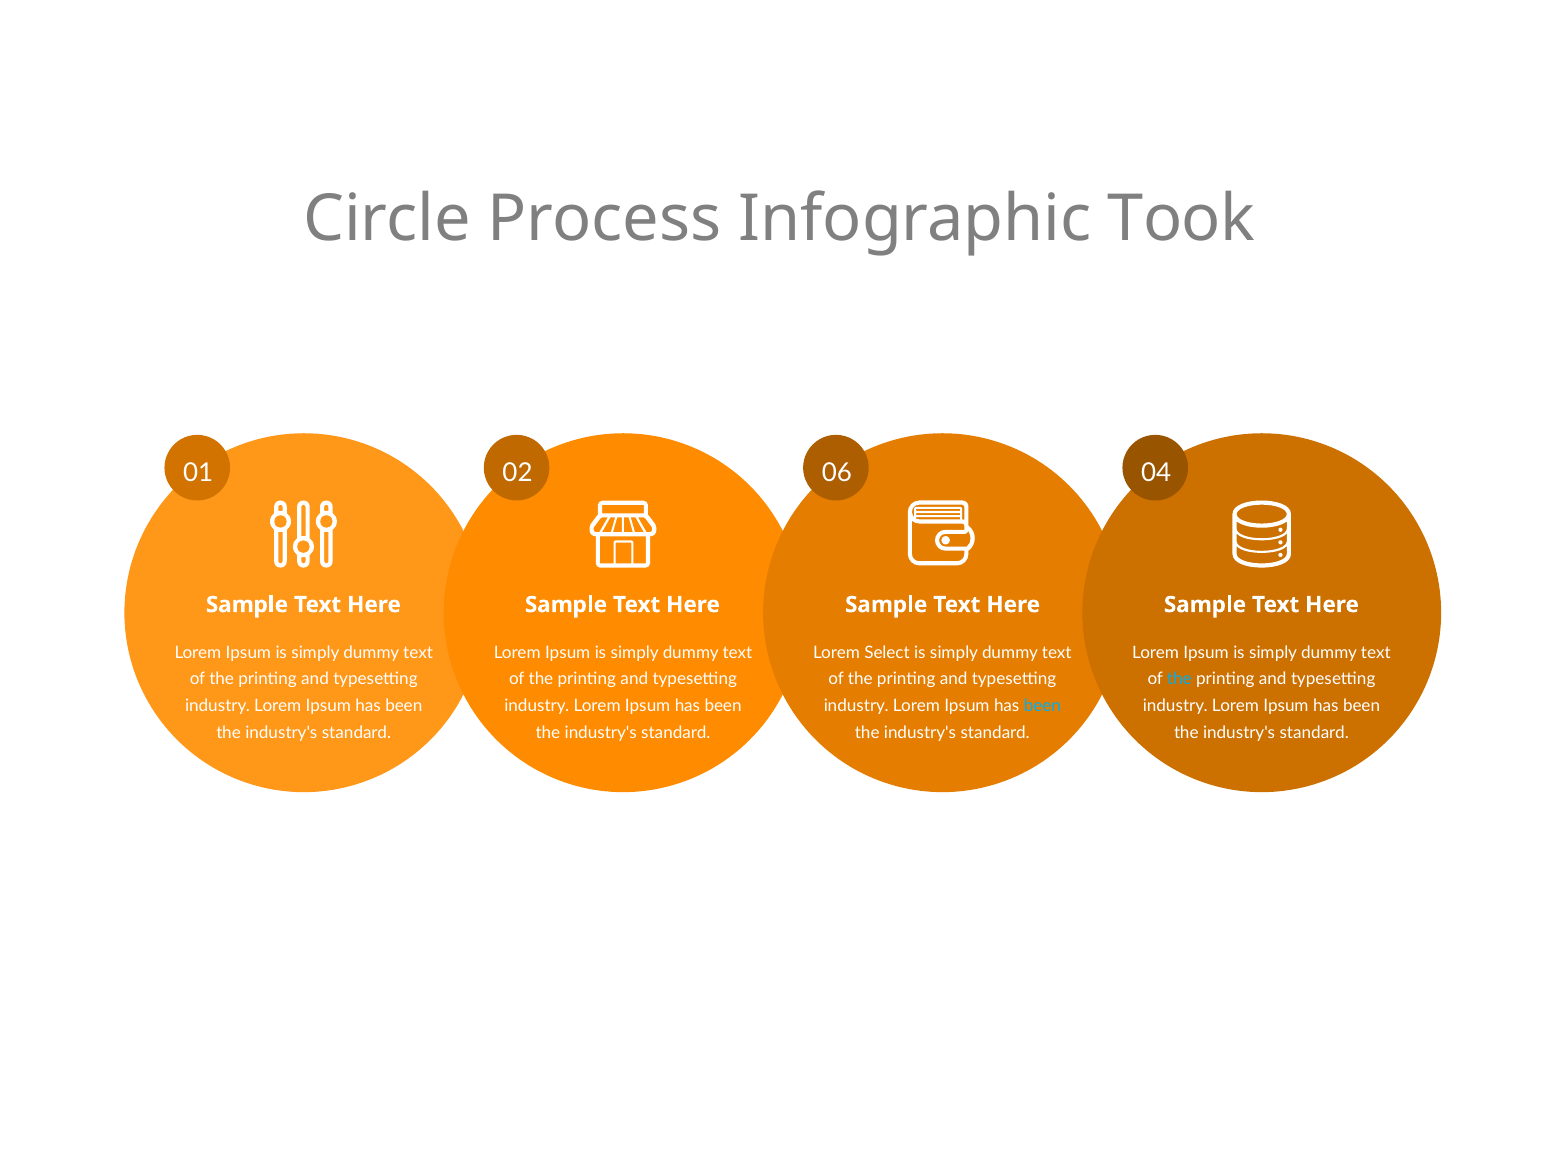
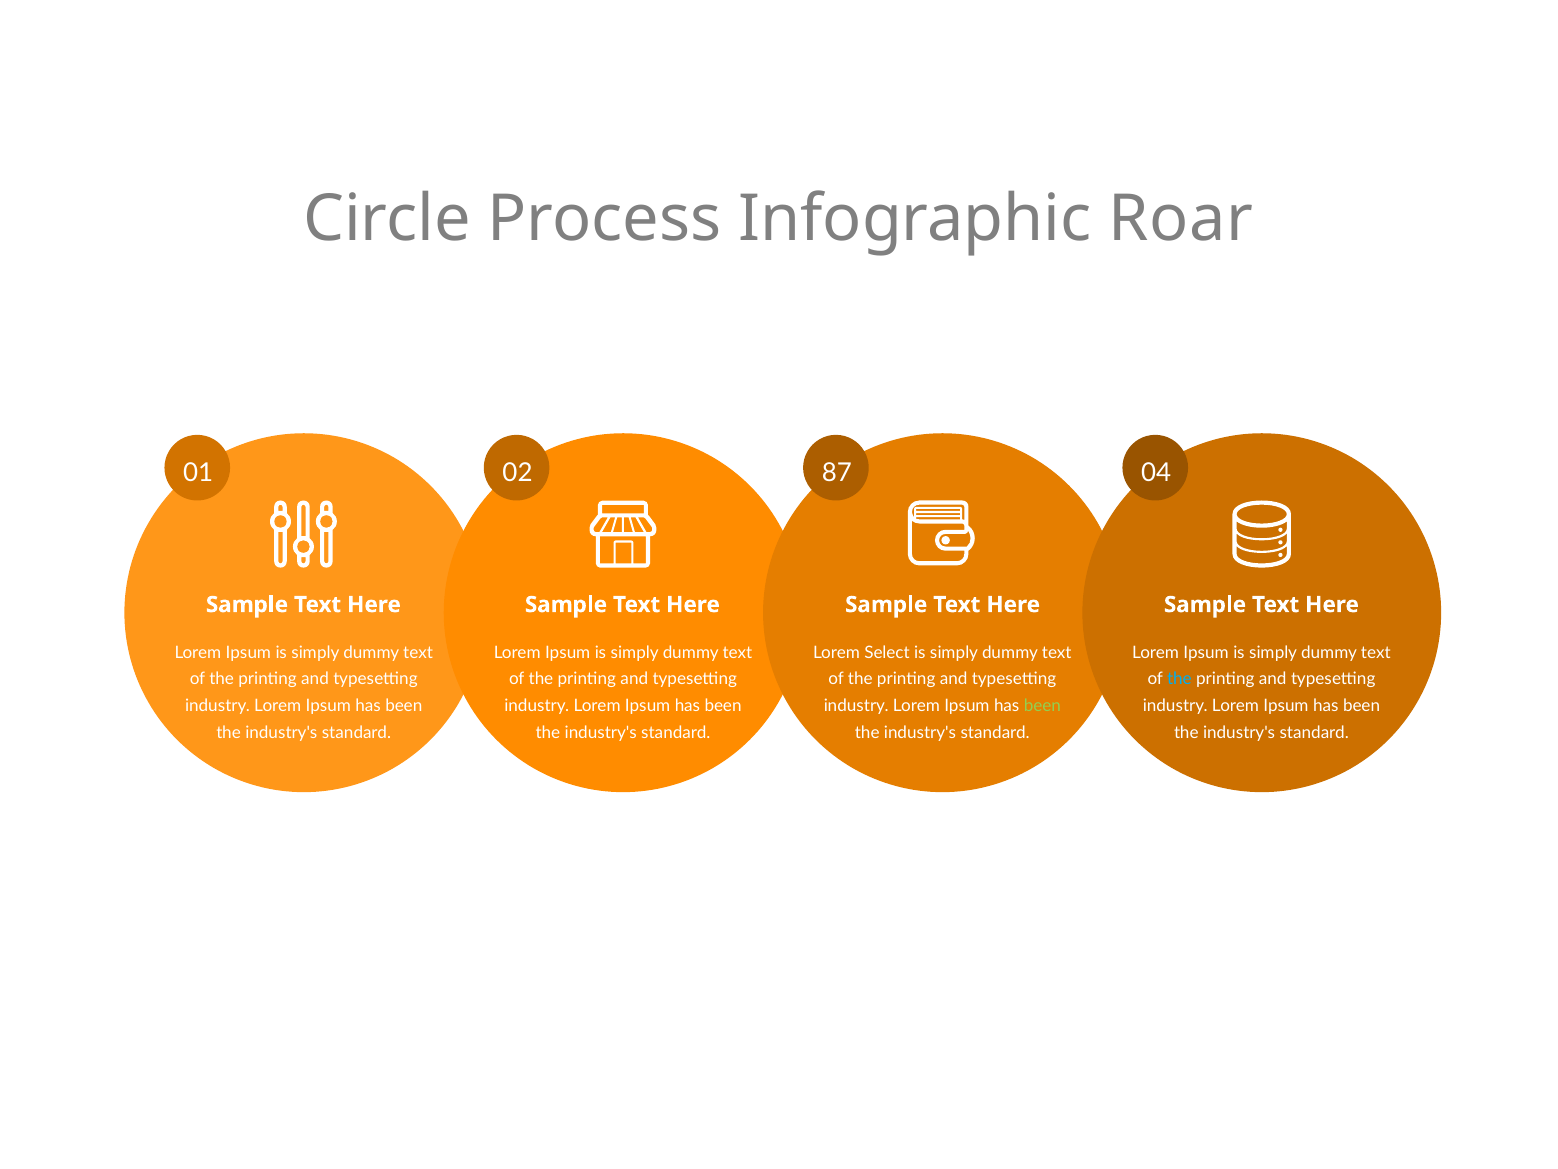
Took: Took -> Roar (1181, 219)
06: 06 -> 87 (837, 473)
been colour: light blue -> light green (1042, 706)
